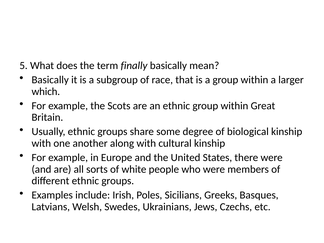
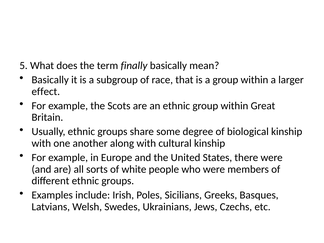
which: which -> effect (46, 91)
